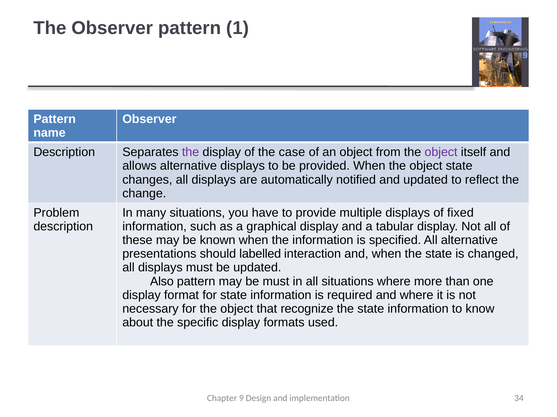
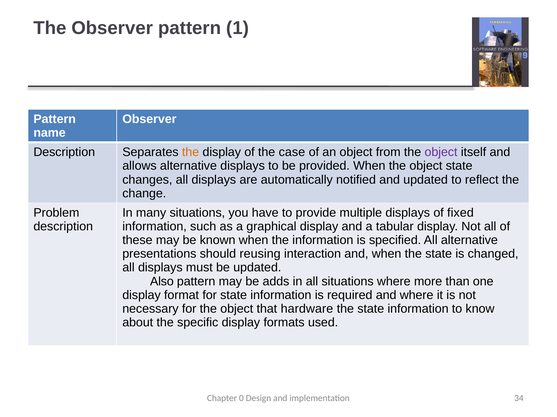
the colour: purple -> orange (191, 152)
labelled: labelled -> reusing (260, 254)
be must: must -> adds (276, 282)
recognize: recognize -> hardware (307, 309)
9: 9 -> 0 (241, 399)
